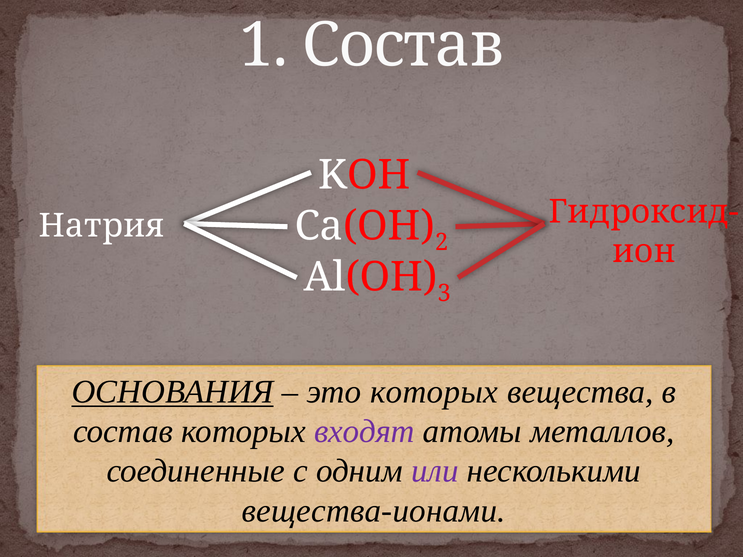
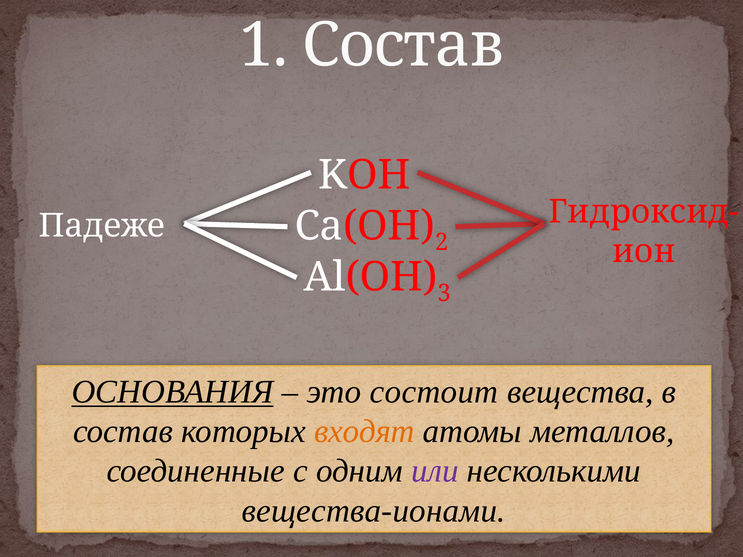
Натрия: Натрия -> Падеже (102, 226)
это которых: которых -> состоит (434, 392)
входят colour: purple -> orange (364, 432)
